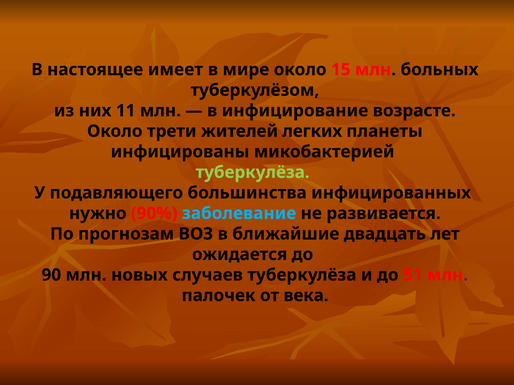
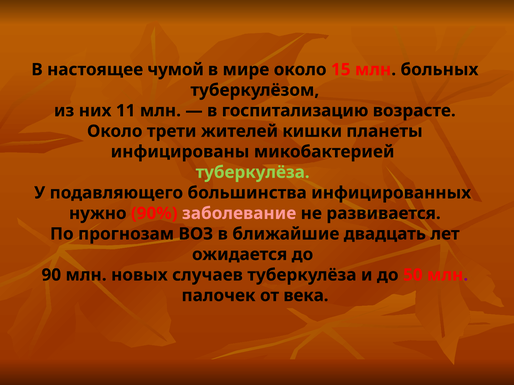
имеет: имеет -> чумой (176, 70)
инфицирование: инфицирование -> госпитализацию (295, 111)
легких: легких -> кишки (312, 131)
заболевание colour: light blue -> pink (239, 214)
51: 51 -> 50 (413, 275)
